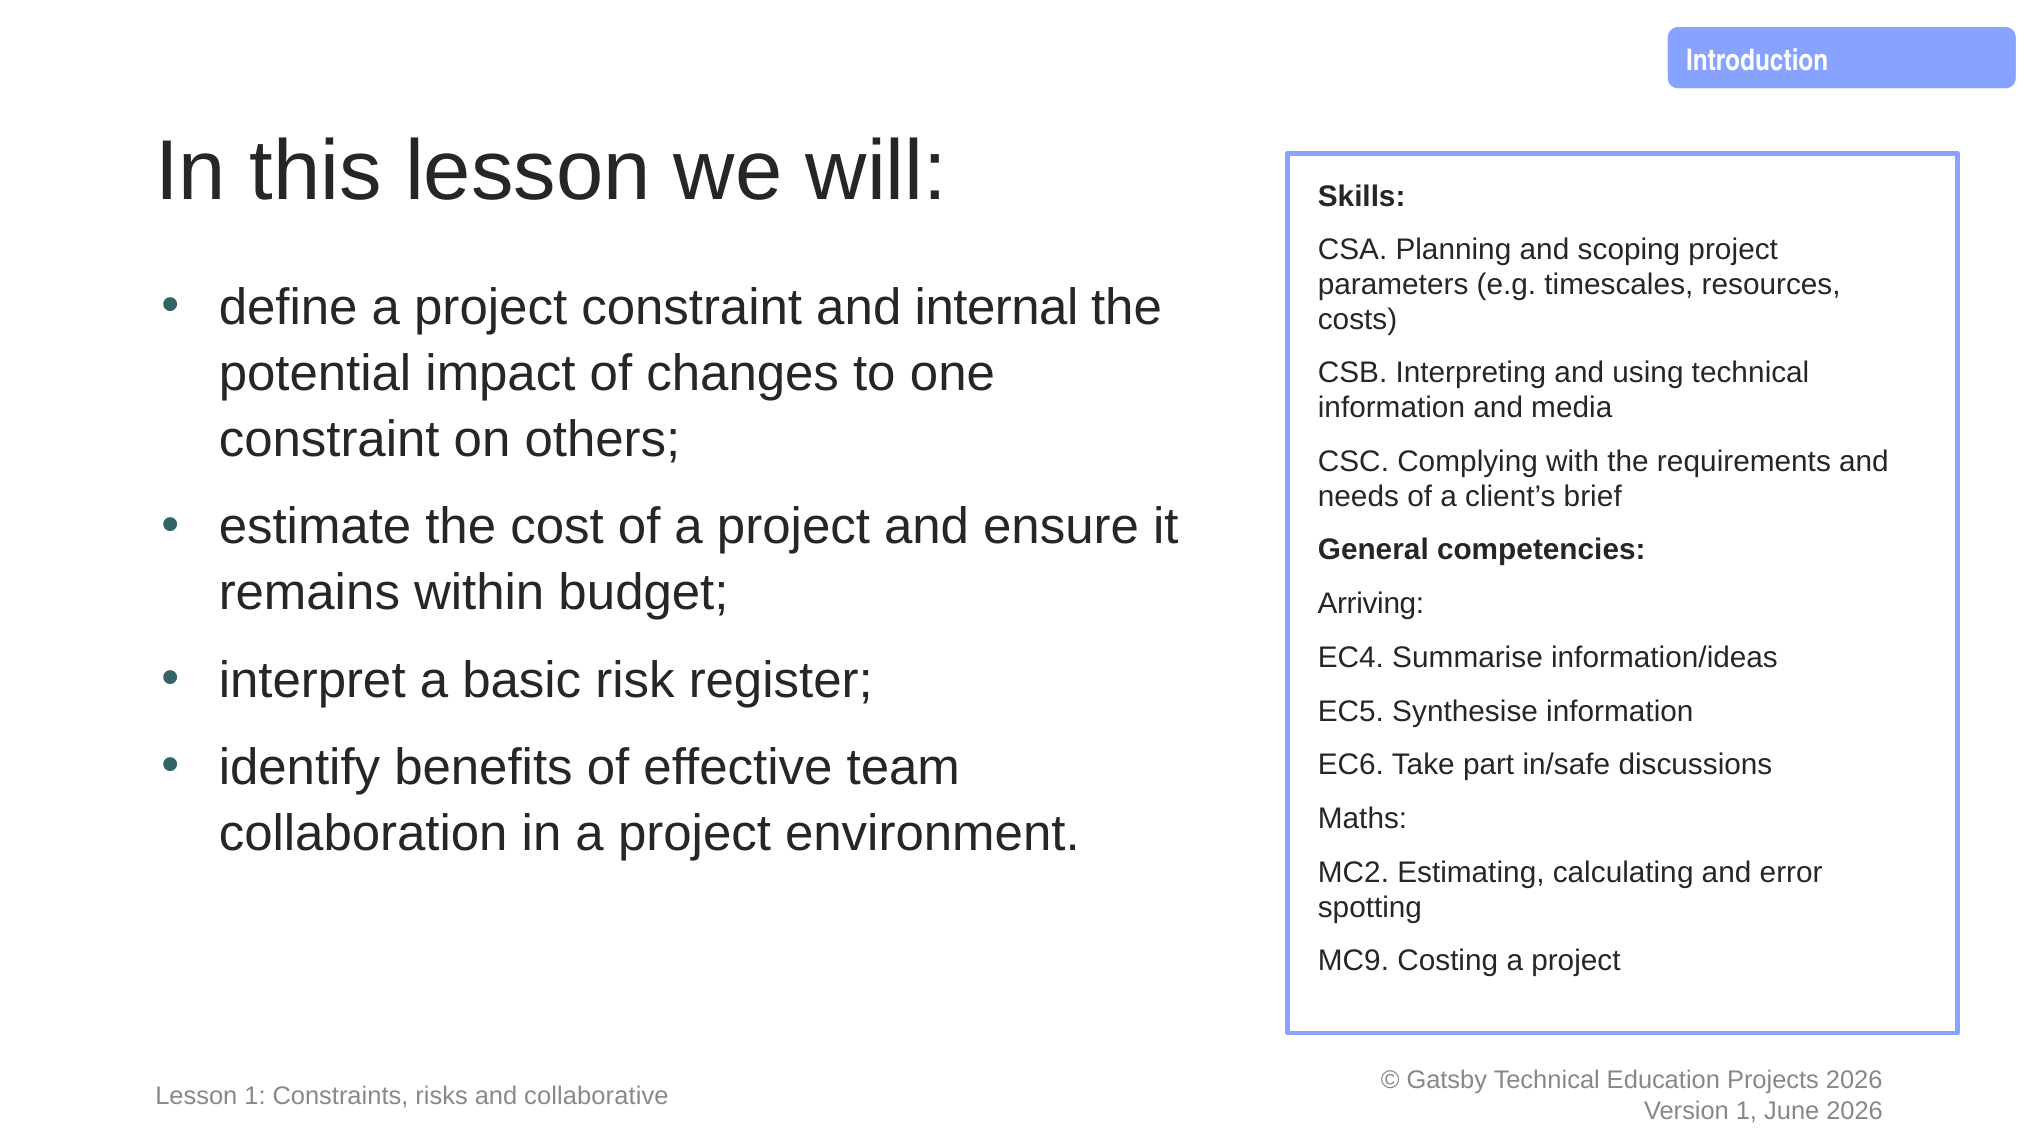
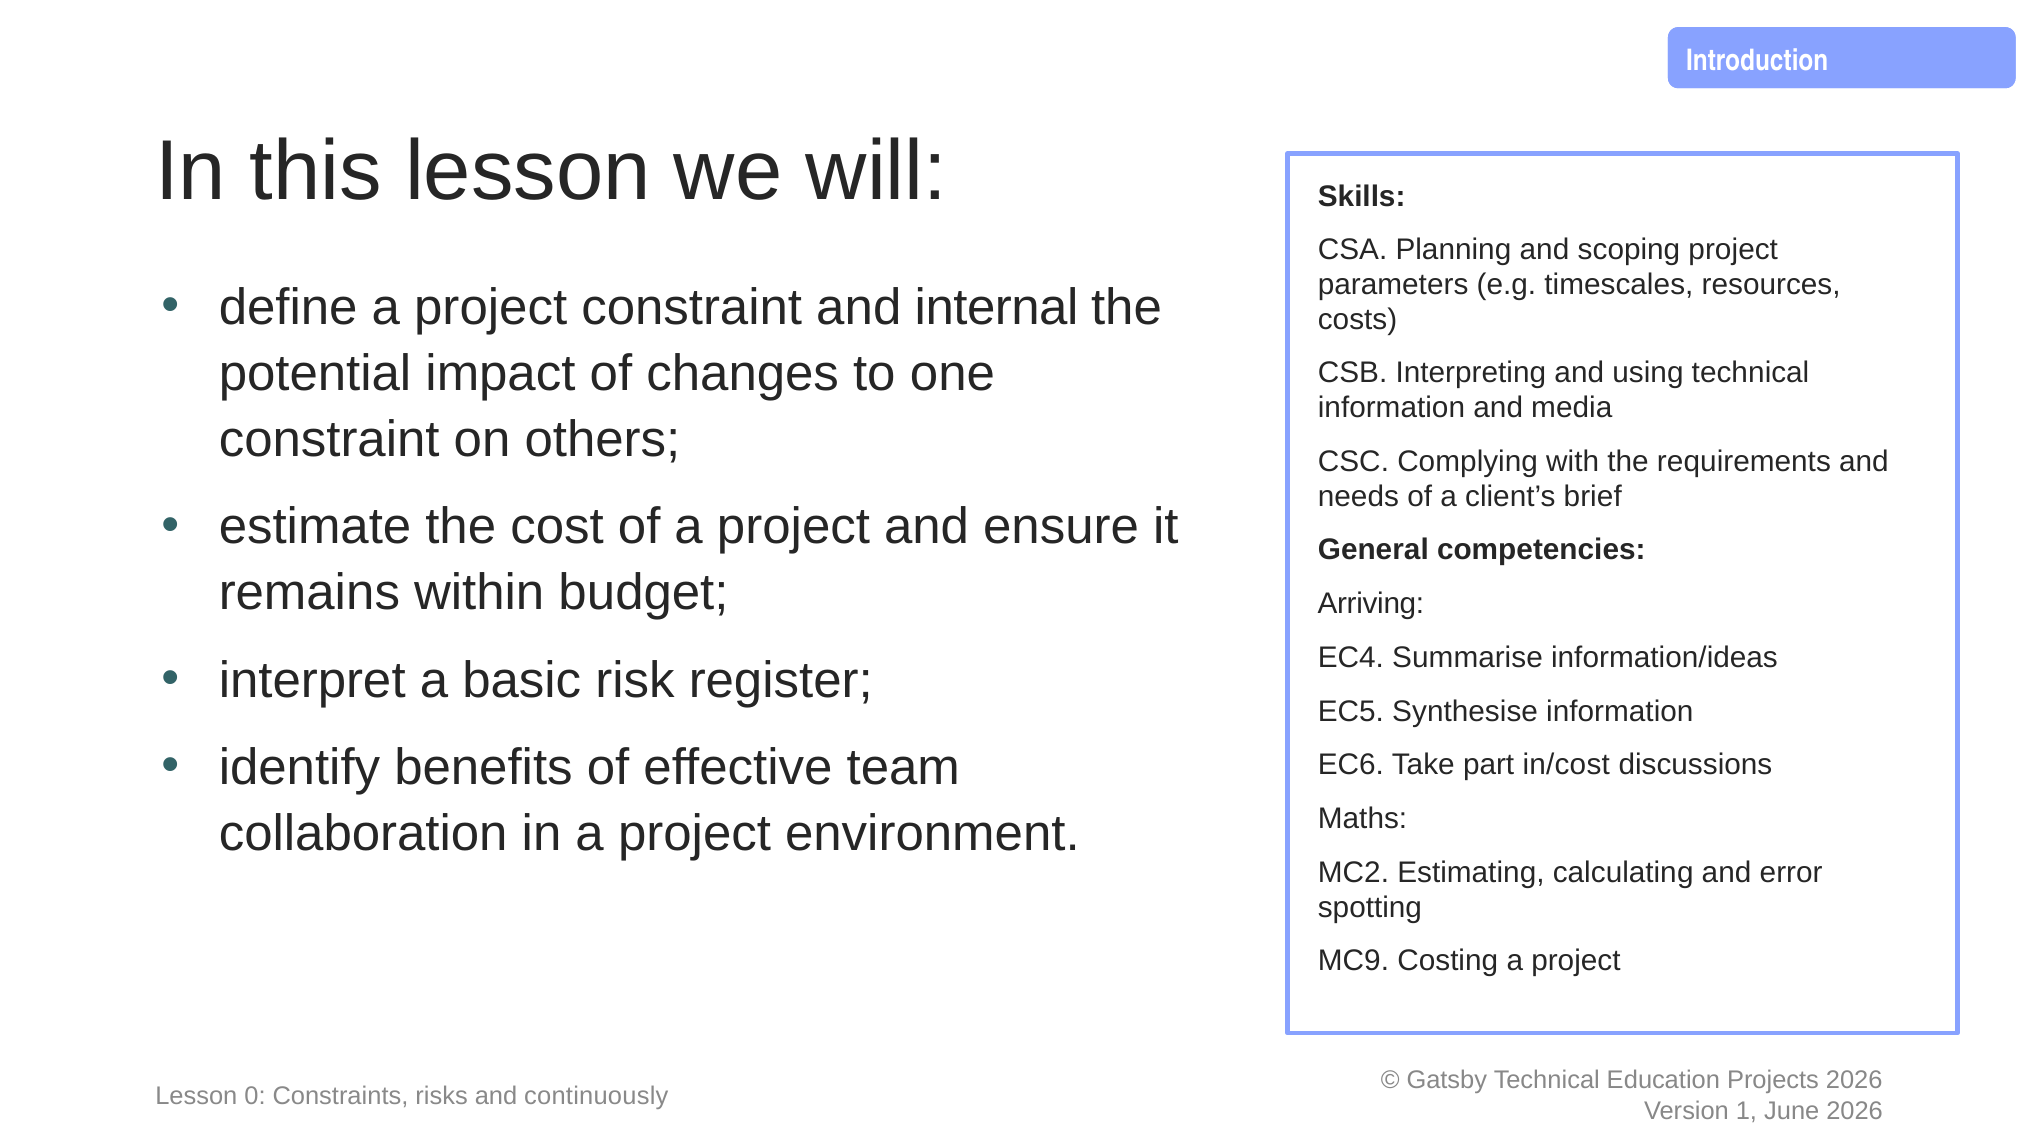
in/safe: in/safe -> in/cost (1566, 765)
Lesson 1: 1 -> 0 (255, 1096)
collaborative: collaborative -> continuously (596, 1096)
